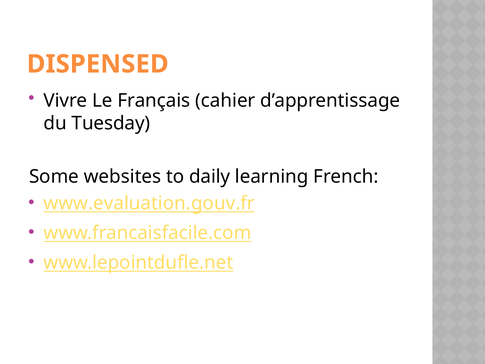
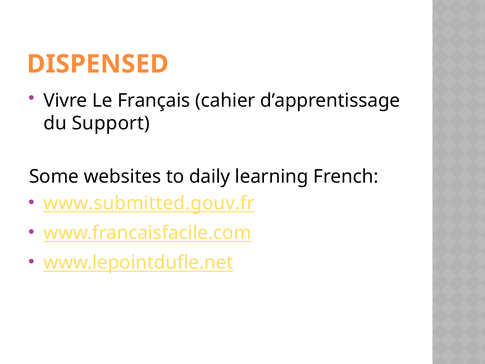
Tuesday: Tuesday -> Support (111, 123)
www.evaluation.gouv.fr: www.evaluation.gouv.fr -> www.submitted.gouv.fr (149, 203)
